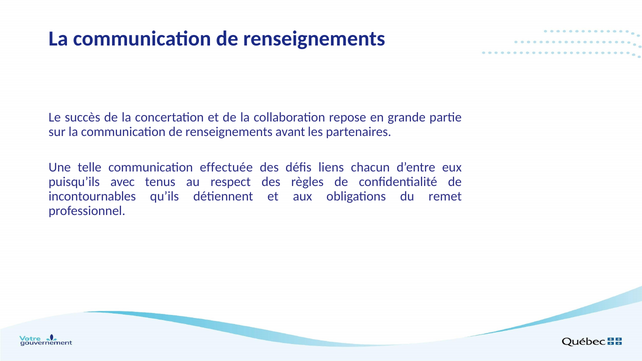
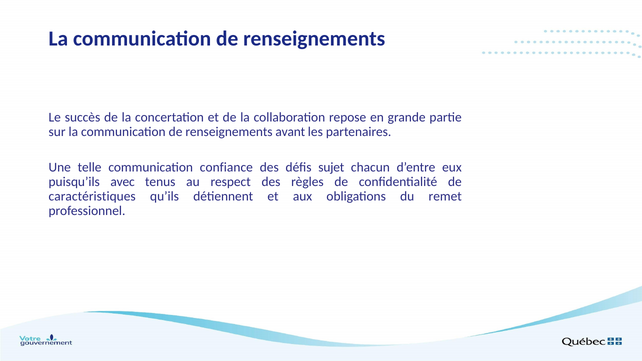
effectuée: effectuée -> confiance (226, 168)
liens: liens -> sujet (331, 168)
incontournables: incontournables -> caractéristiques (92, 196)
